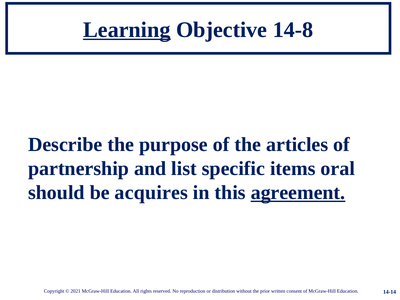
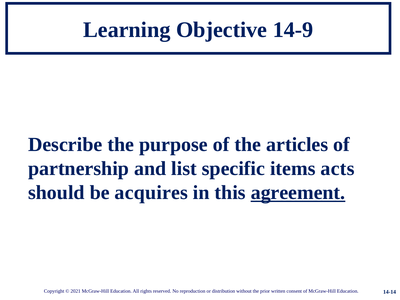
Learning underline: present -> none (127, 30)
14-8: 14-8 -> 14-9 (293, 30)
oral: oral -> acts (338, 169)
